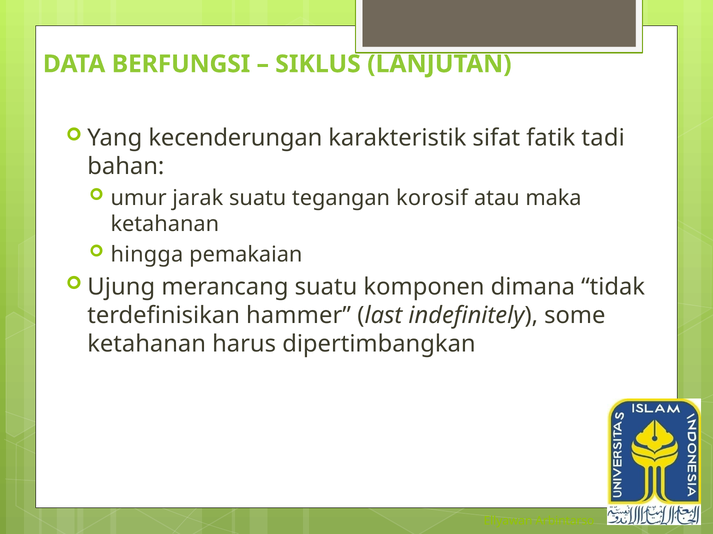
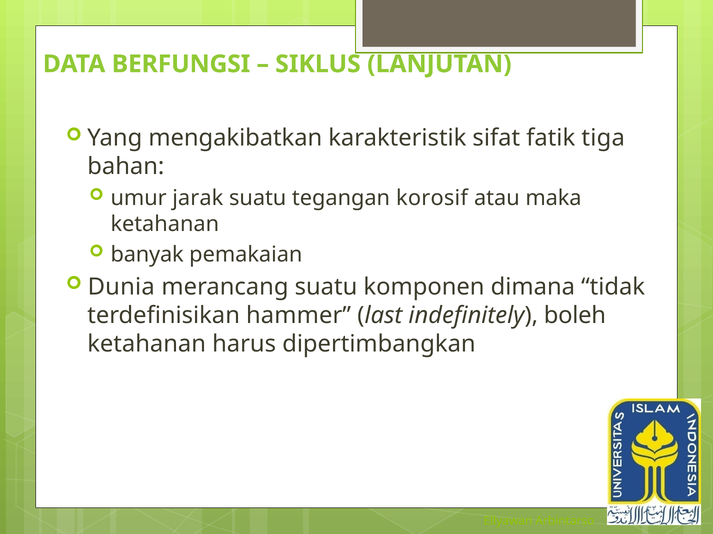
kecenderungan: kecenderungan -> mengakibatkan (235, 138)
tadi: tadi -> tiga (603, 138)
hingga: hingga -> banyak (147, 255)
Ujung: Ujung -> Dunia (121, 287)
some: some -> boleh (575, 316)
